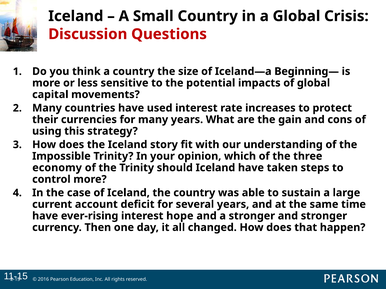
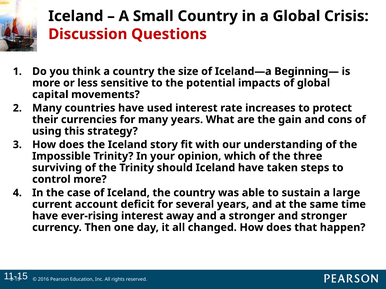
economy: economy -> surviving (57, 168)
hope: hope -> away (180, 216)
